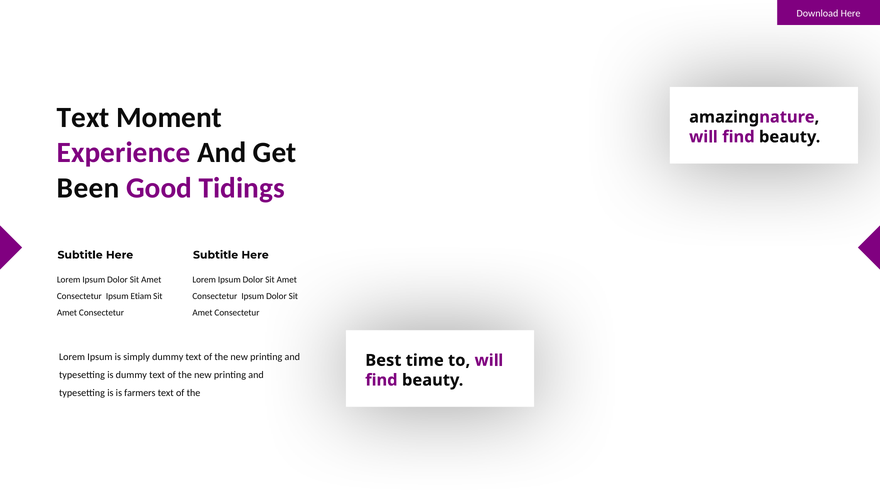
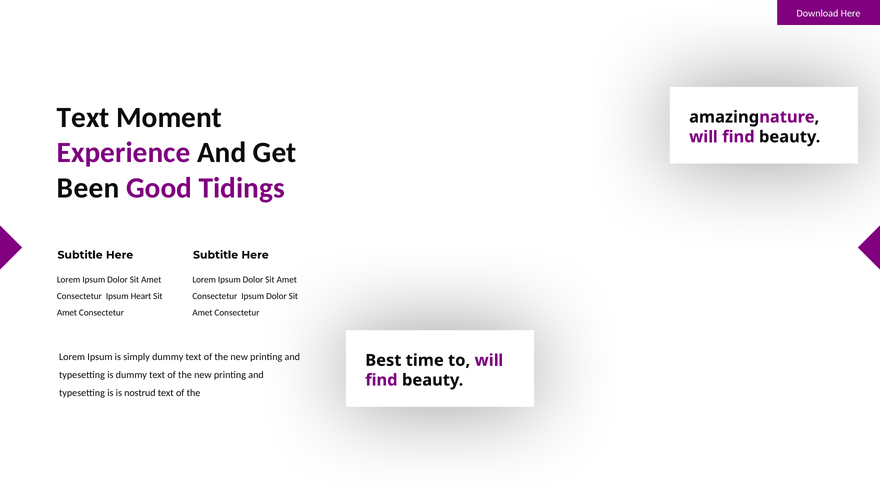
Etiam: Etiam -> Heart (141, 296)
farmers: farmers -> nostrud (140, 393)
